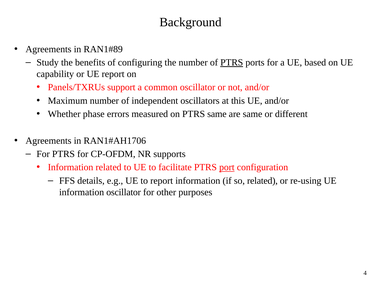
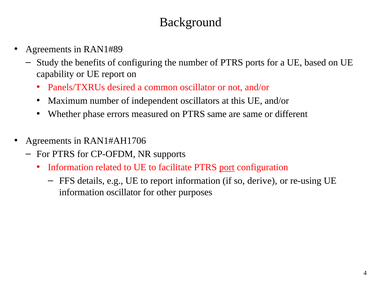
PTRS underline: present -> none (232, 62)
support: support -> desired (121, 87)
so related: related -> derive (262, 181)
